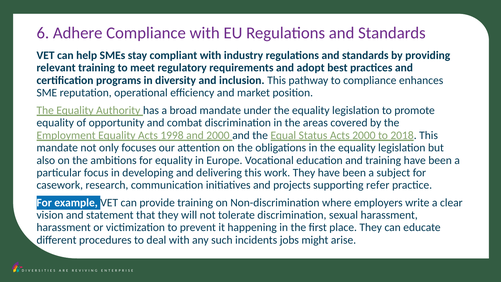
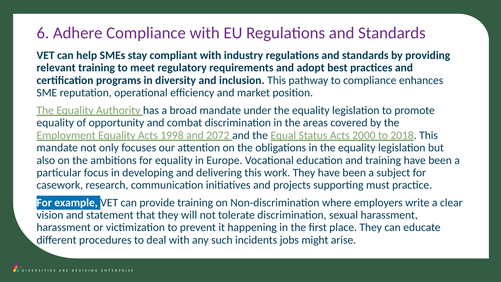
and 2000: 2000 -> 2072 (218, 135)
refer: refer -> must (378, 185)
